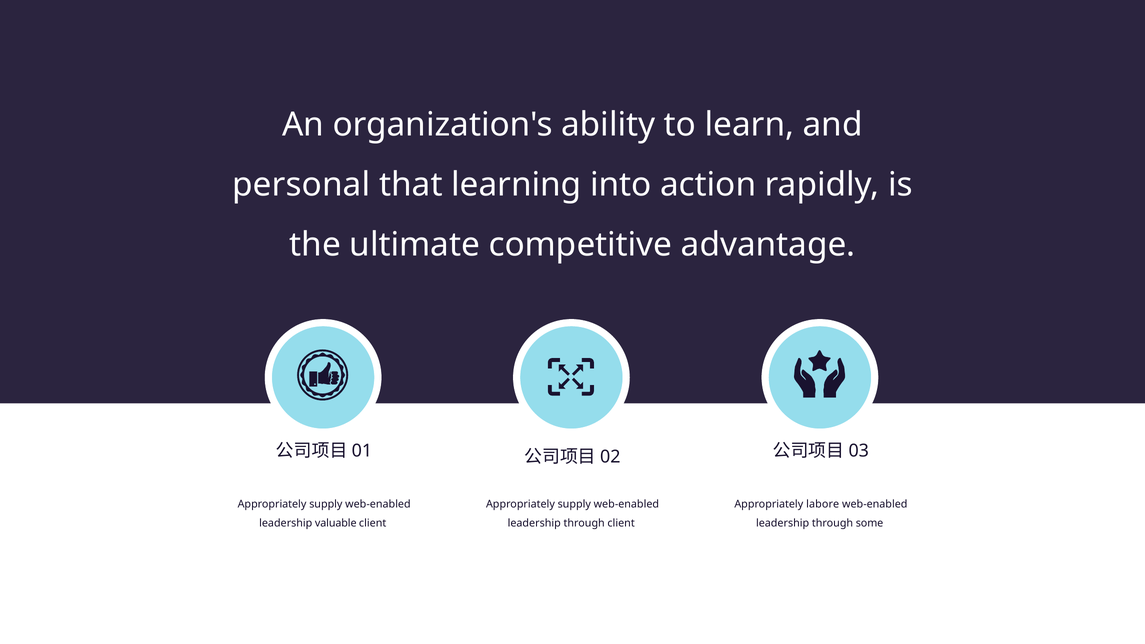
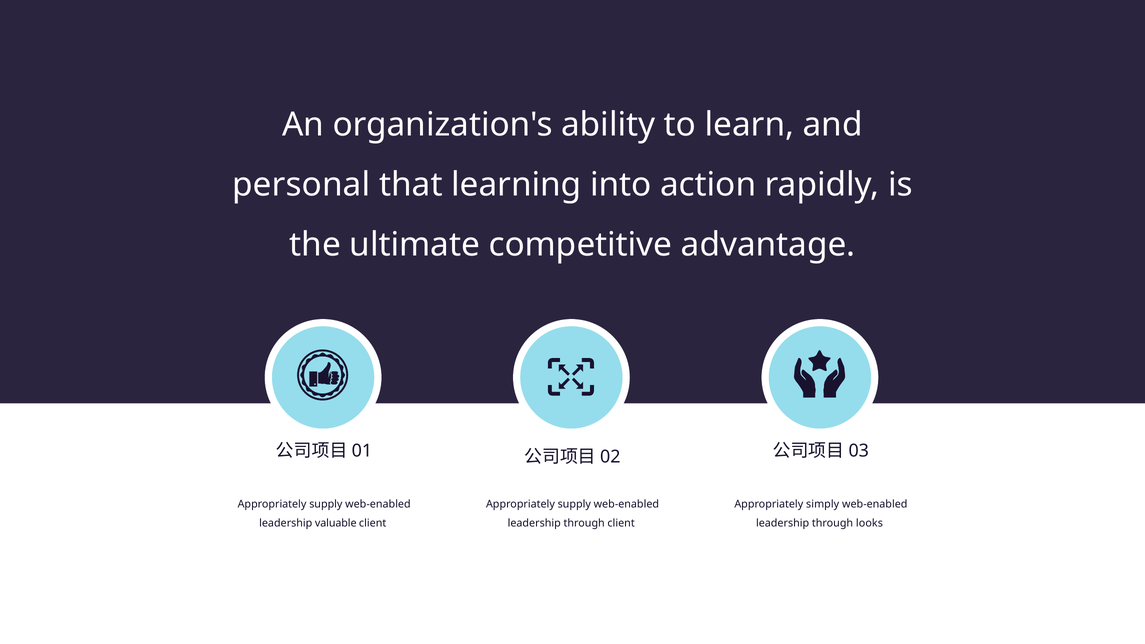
labore: labore -> simply (823, 504)
some: some -> looks (869, 523)
